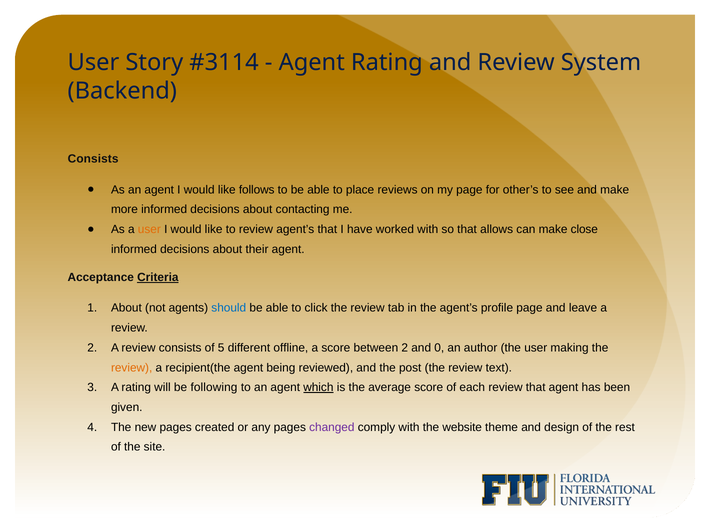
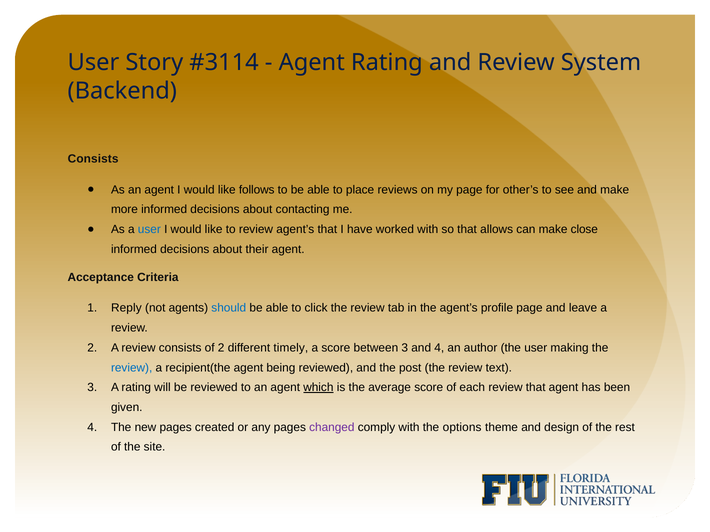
user colour: orange -> blue (149, 230)
Criteria underline: present -> none (158, 278)
1 About: About -> Reply (126, 308)
of 5: 5 -> 2 (221, 348)
offline: offline -> timely (291, 348)
between 2: 2 -> 3 (405, 348)
and 0: 0 -> 4 (439, 348)
review colour: orange -> blue (132, 368)
be following: following -> reviewed (214, 388)
website: website -> options (462, 428)
